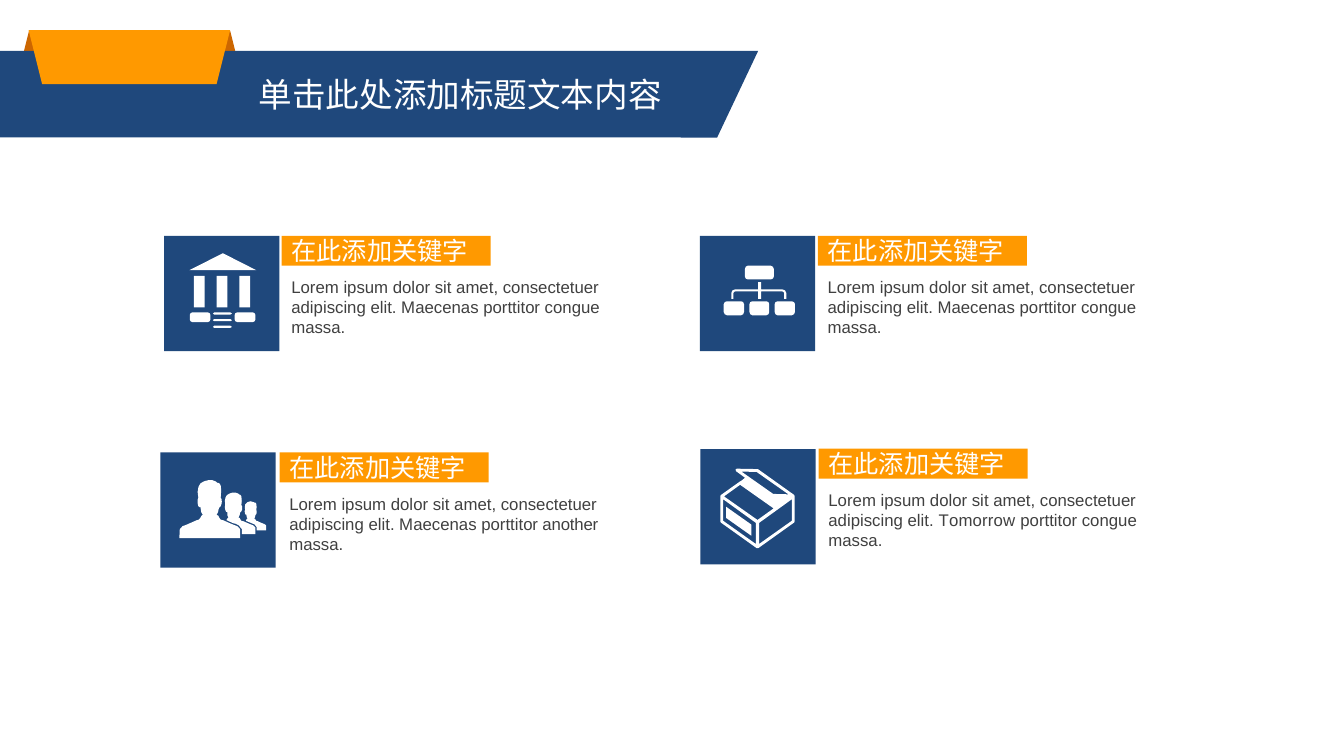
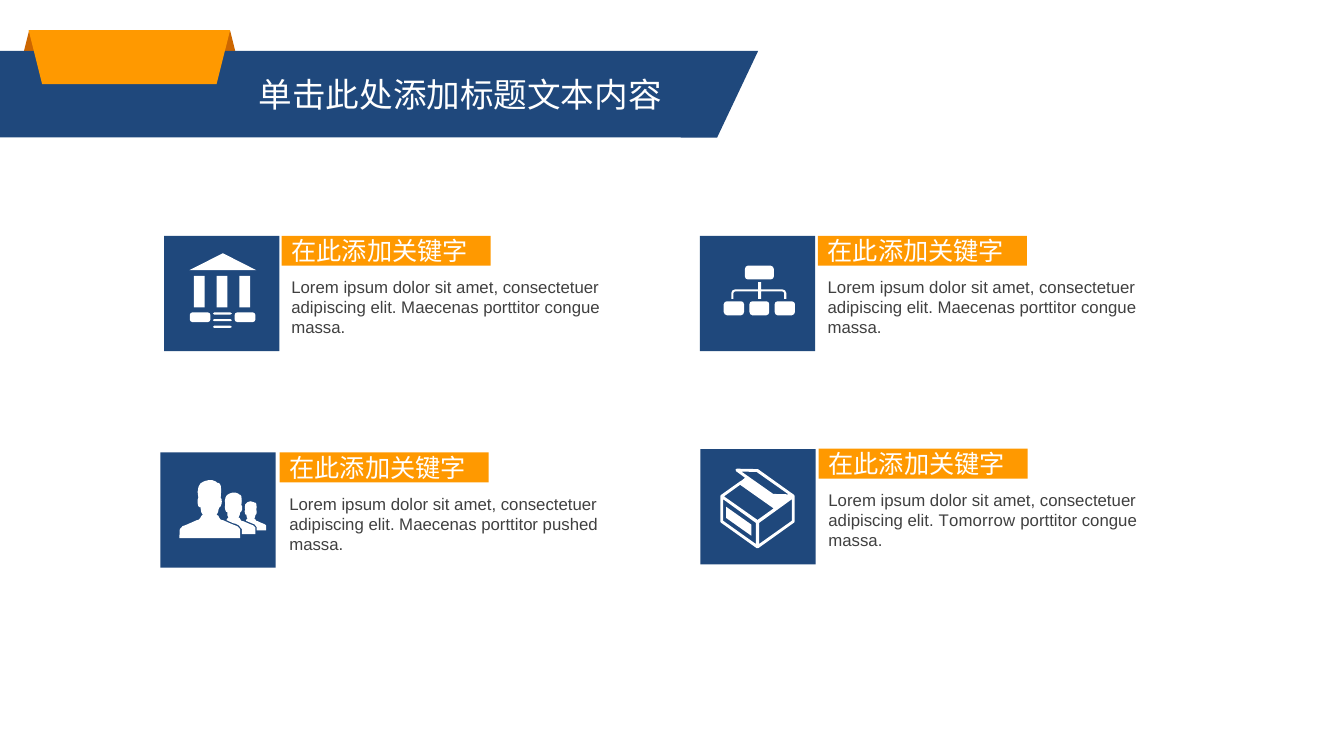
another: another -> pushed (570, 525)
